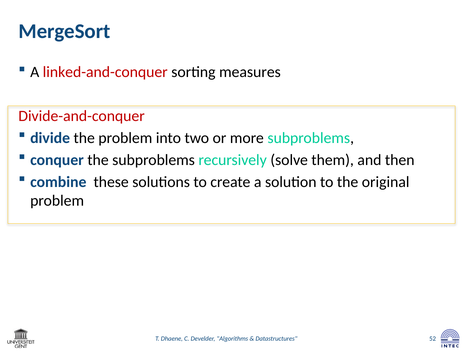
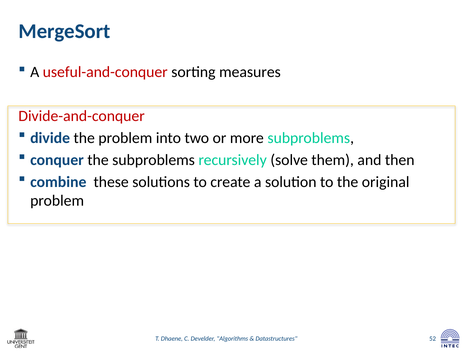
linked-and-conquer: linked-and-conquer -> useful-and-conquer (105, 72)
